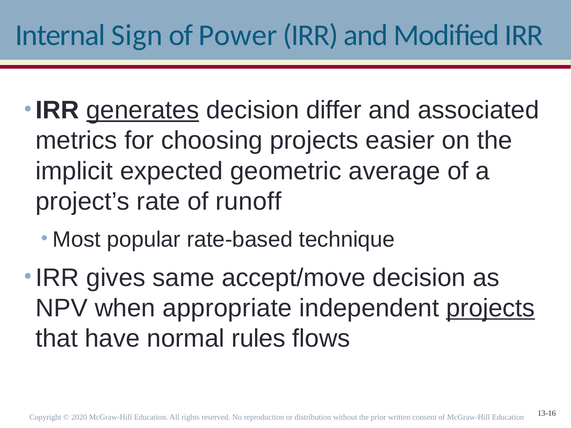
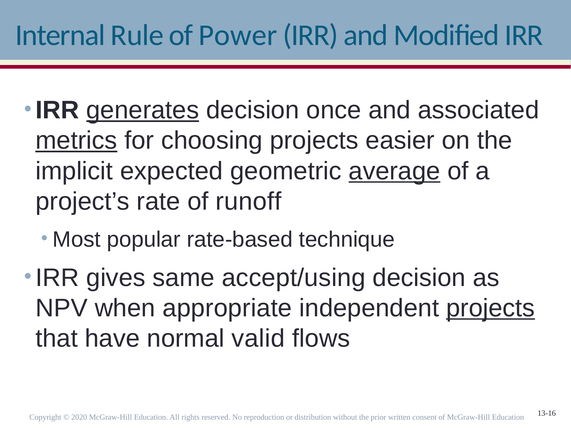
Sign: Sign -> Rule (137, 35)
differ: differ -> once (334, 110)
metrics underline: none -> present (76, 141)
average underline: none -> present (394, 171)
accept/move: accept/move -> accept/using (294, 278)
rules: rules -> valid (258, 339)
